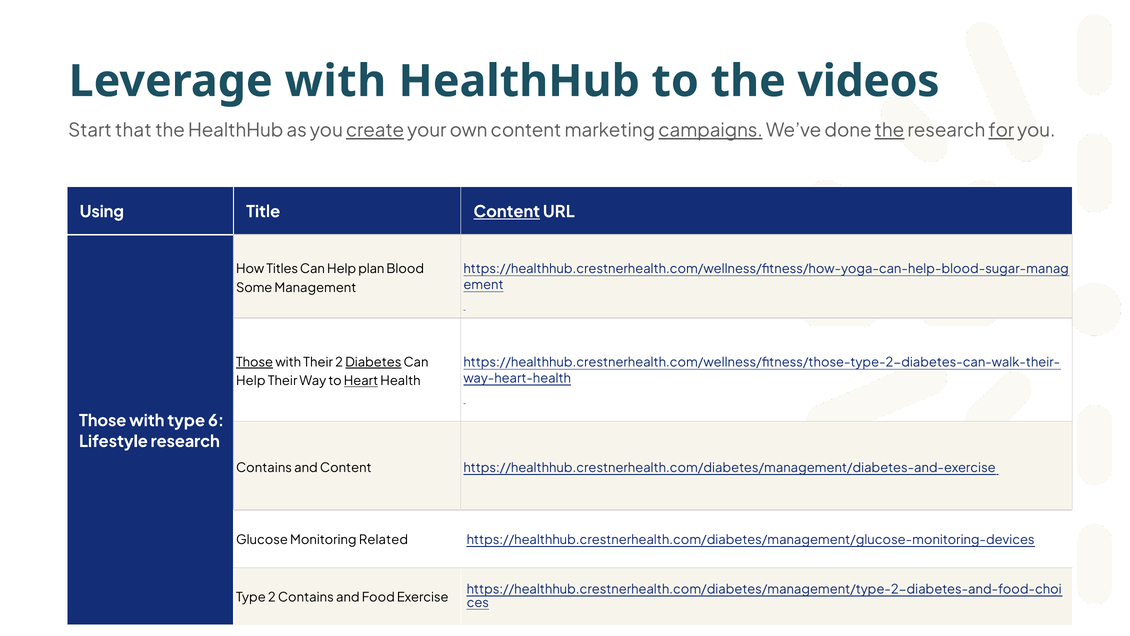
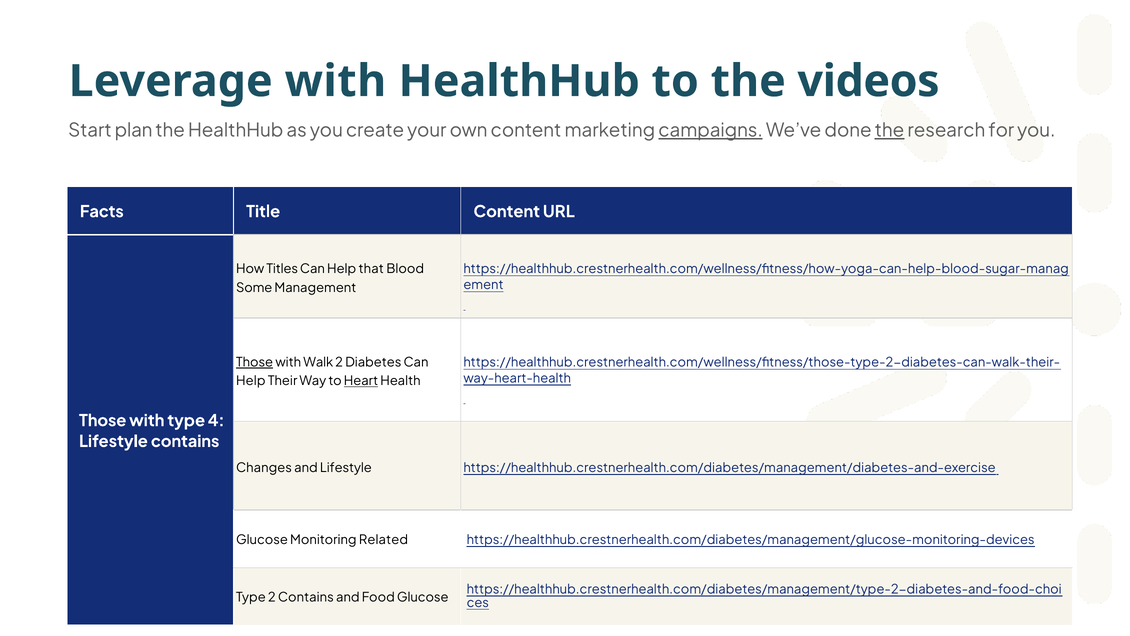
that: that -> plan (134, 131)
create underline: present -> none (375, 131)
for underline: present -> none (1001, 131)
Using: Using -> Facts (102, 212)
Content underline: present -> none (507, 212)
plan: plan -> that (371, 269)
with Their: Their -> Walk (318, 362)
Diabetes underline: present -> none (373, 362)
6: 6 -> 4 (216, 421)
Lifestyle research: research -> contains (185, 441)
Contains: Contains -> Changes (264, 468)
and Content: Content -> Lifestyle (346, 468)
Food Exercise: Exercise -> Glucose (423, 597)
